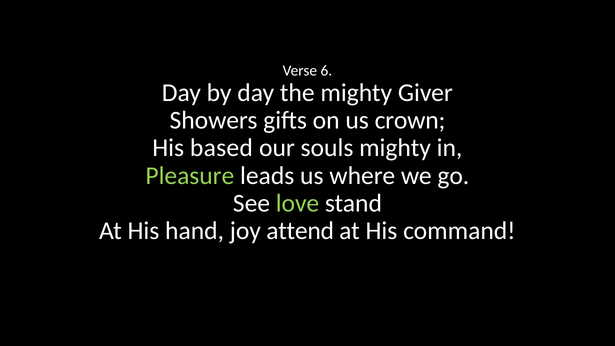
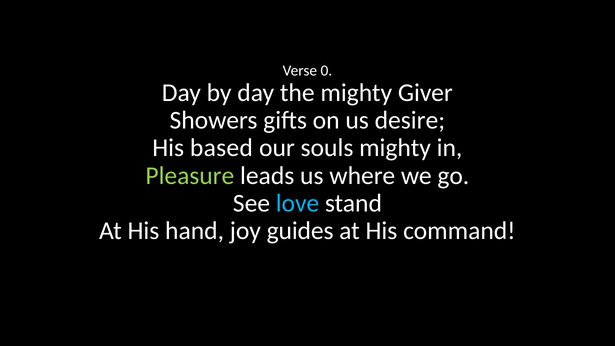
6: 6 -> 0 (326, 71)
crown: crown -> desire (410, 120)
love colour: light green -> light blue (298, 203)
attend: attend -> guides (300, 231)
